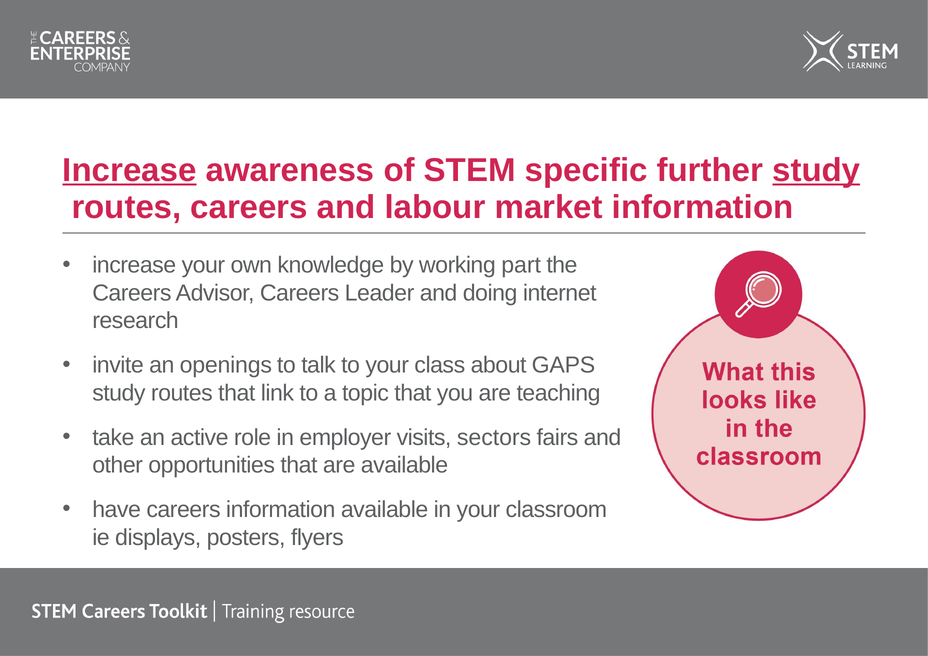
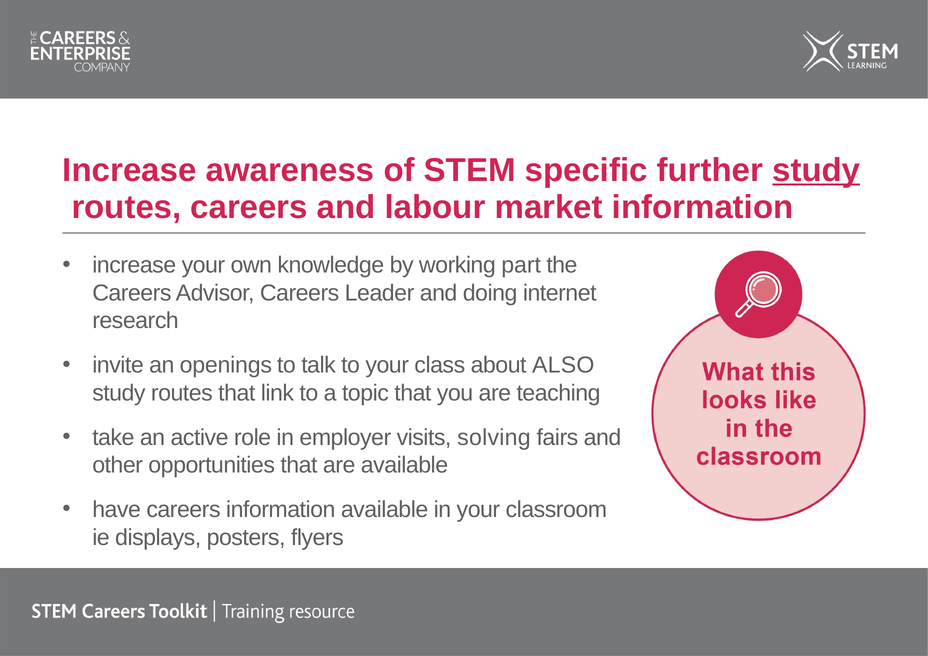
Increase underline: present -> none (130, 170)
GAPS: GAPS -> ALSO (563, 365)
sectors: sectors -> solving (494, 438)
